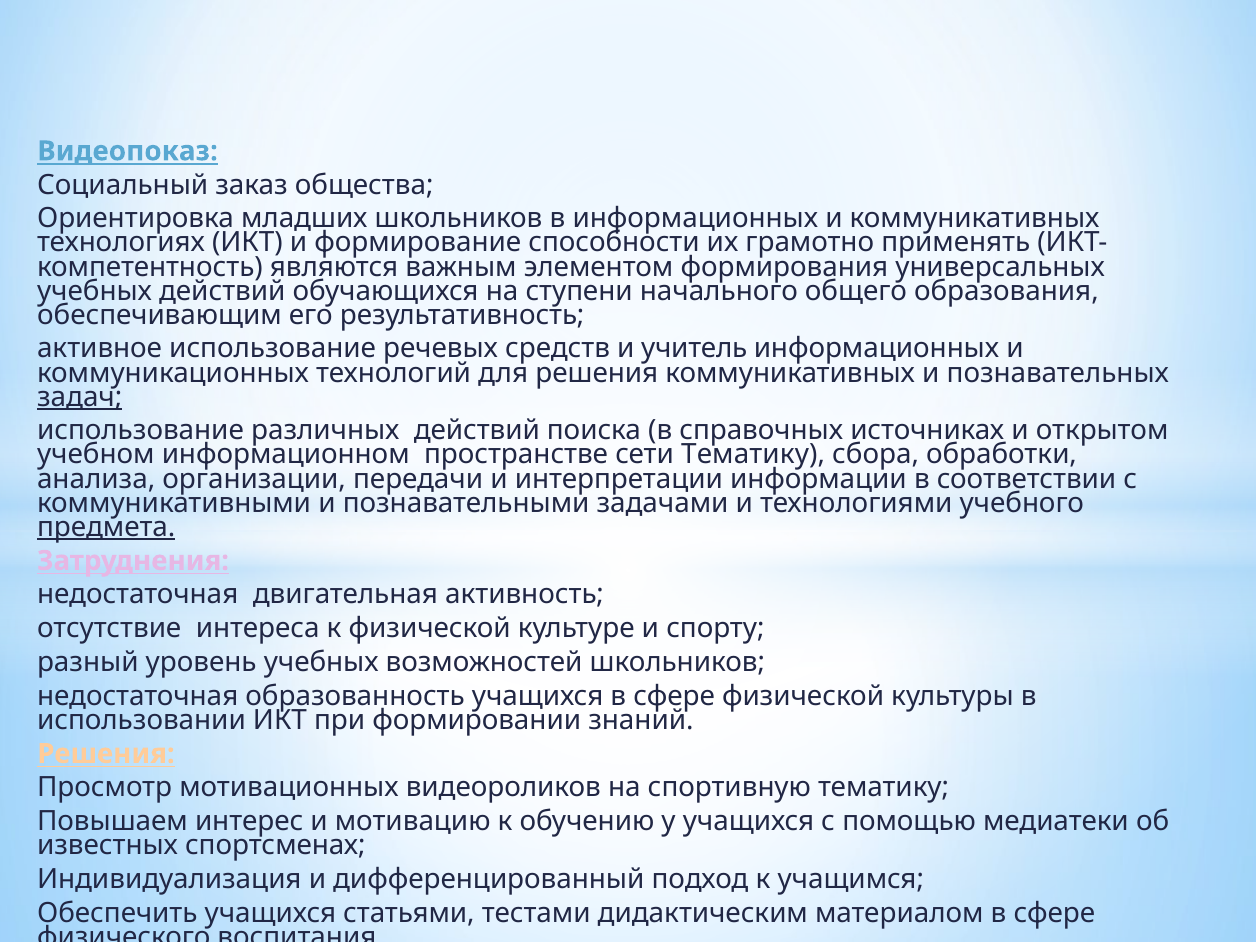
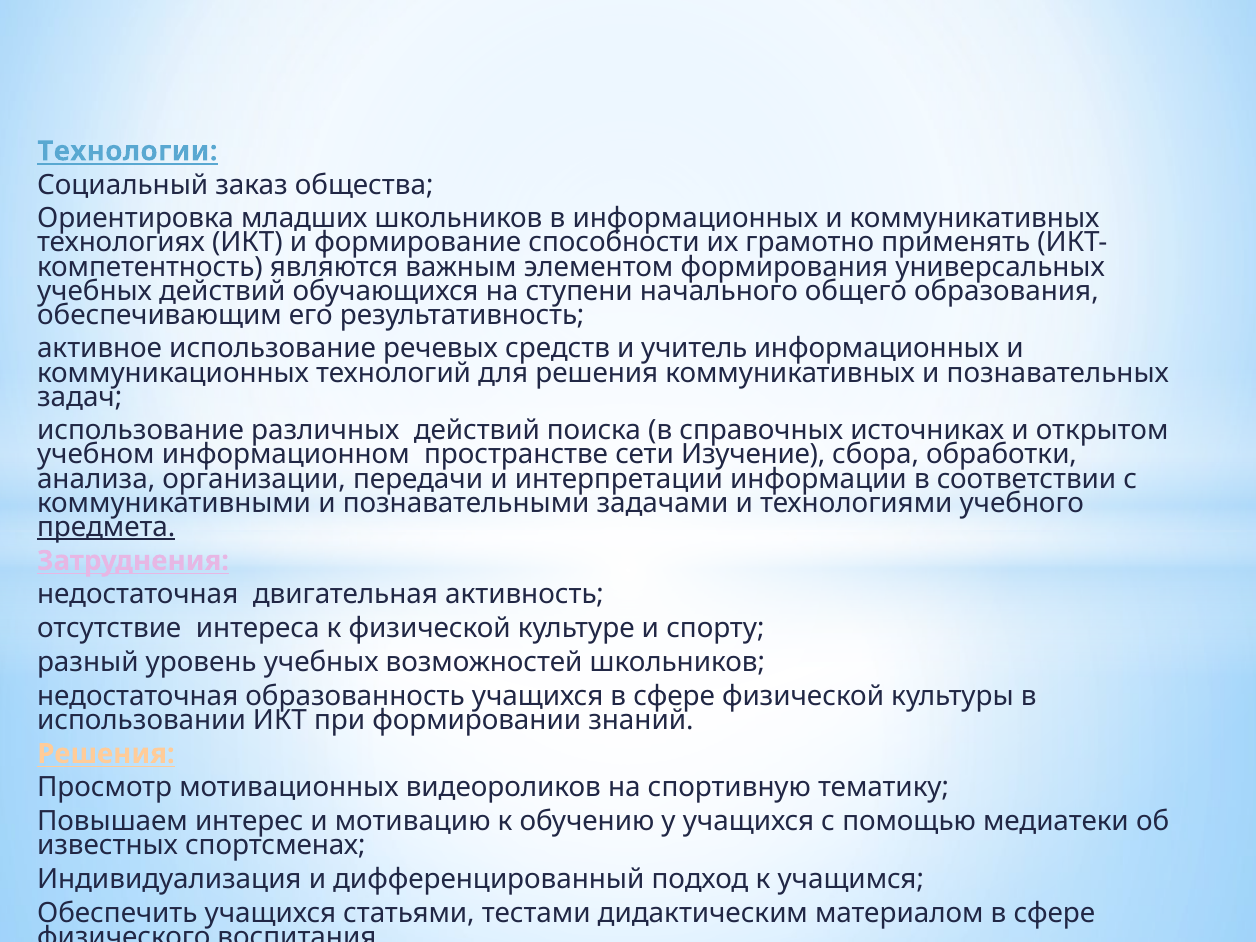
Видеопоказ: Видеопоказ -> Технологии (127, 151)
задач underline: present -> none (80, 397)
сети Тематику: Тематику -> Изучение (753, 455)
